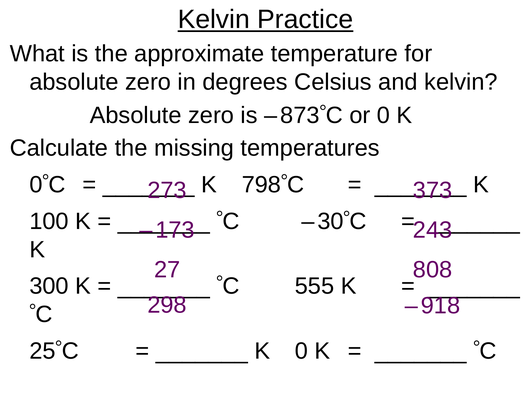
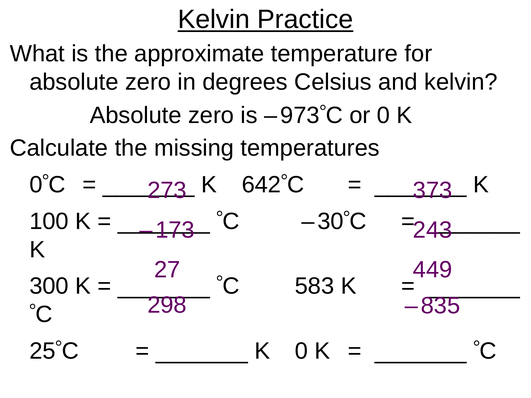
873: 873 -> 973 (300, 115)
798: 798 -> 642 (261, 185)
808: 808 -> 449 (433, 270)
555: 555 -> 583 (315, 286)
918: 918 -> 835 (441, 306)
